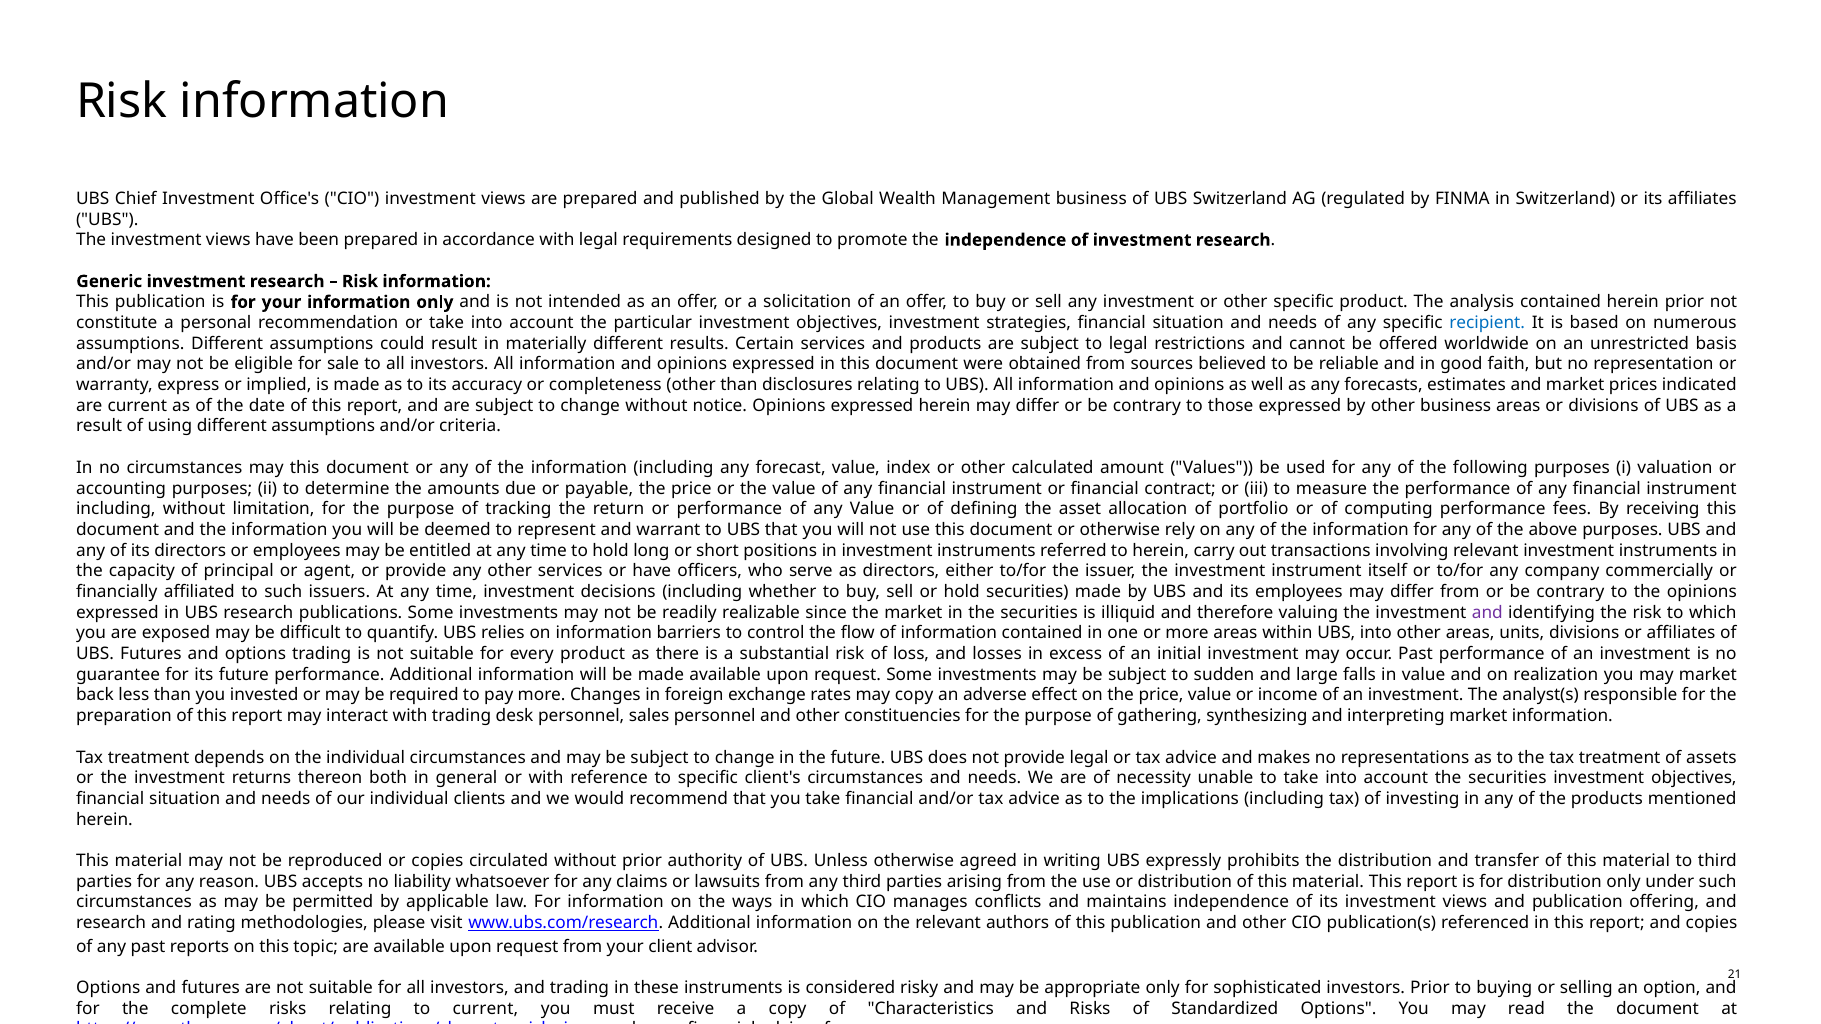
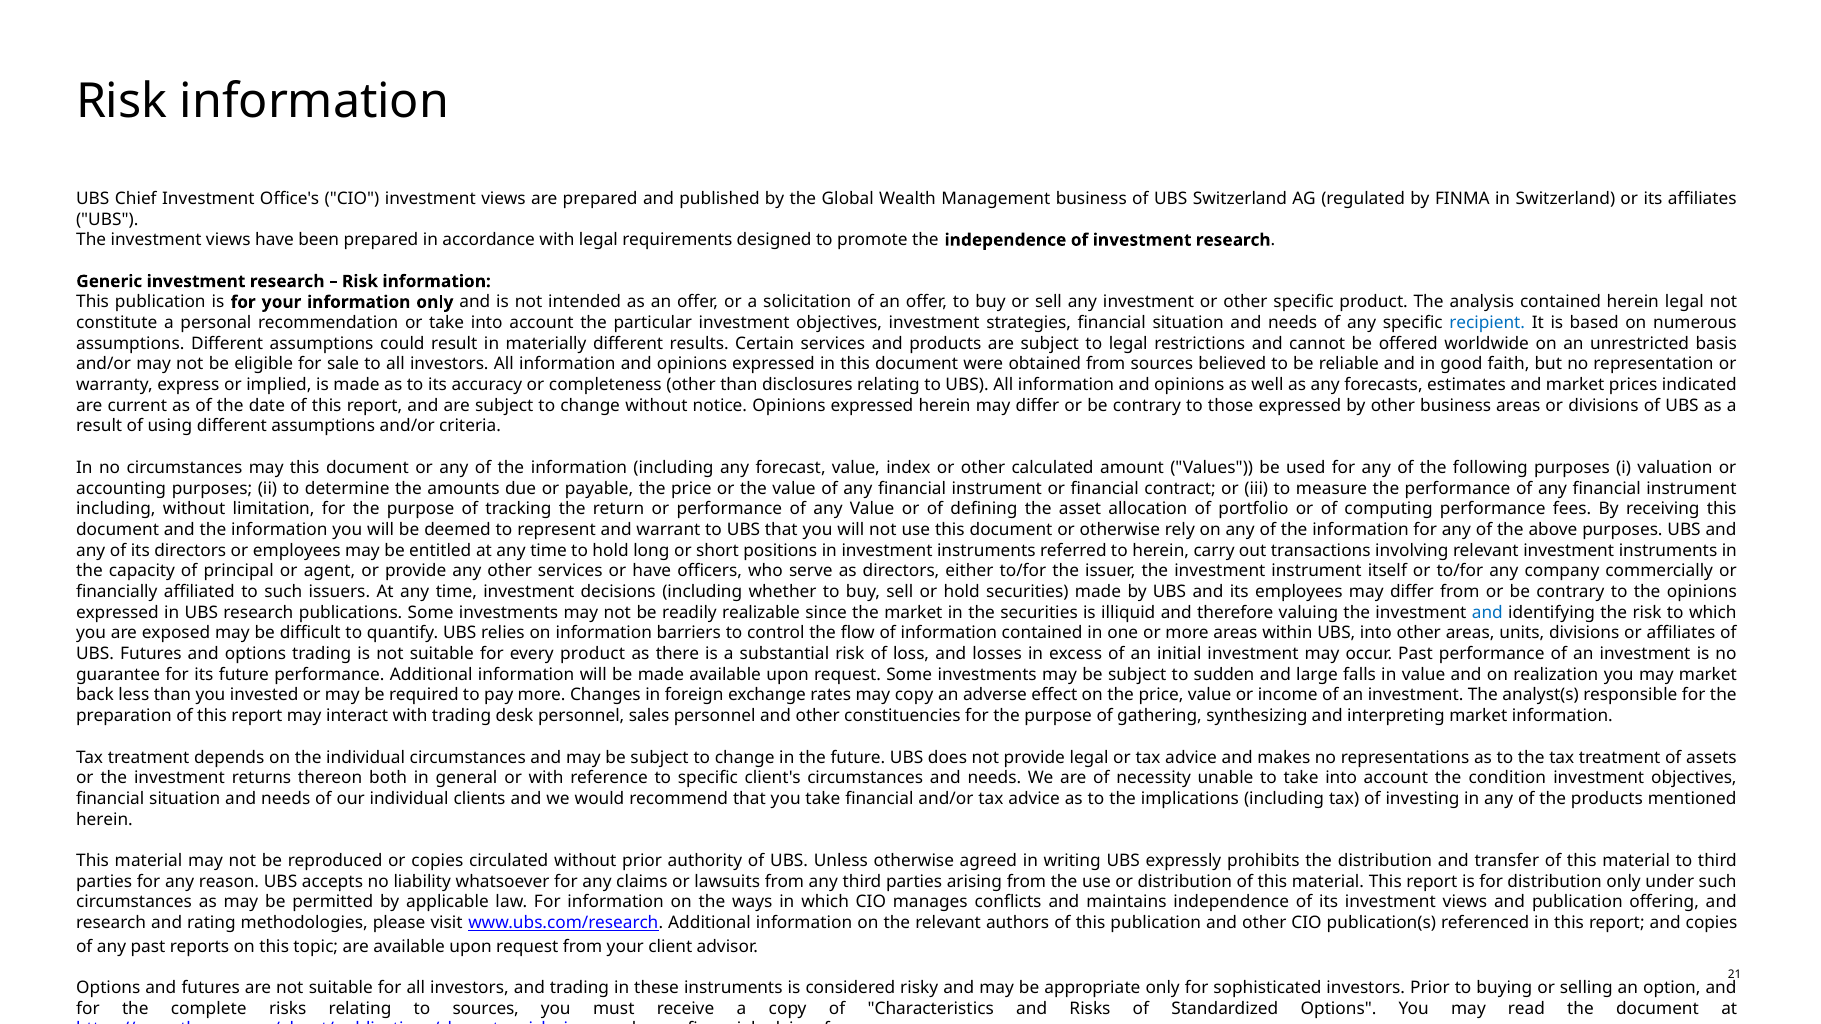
herein prior: prior -> legal (1684, 302)
and colour: purple -> blue (1487, 613)
account the securities: securities -> condition (1507, 778)
to current: current -> sources (486, 1009)
